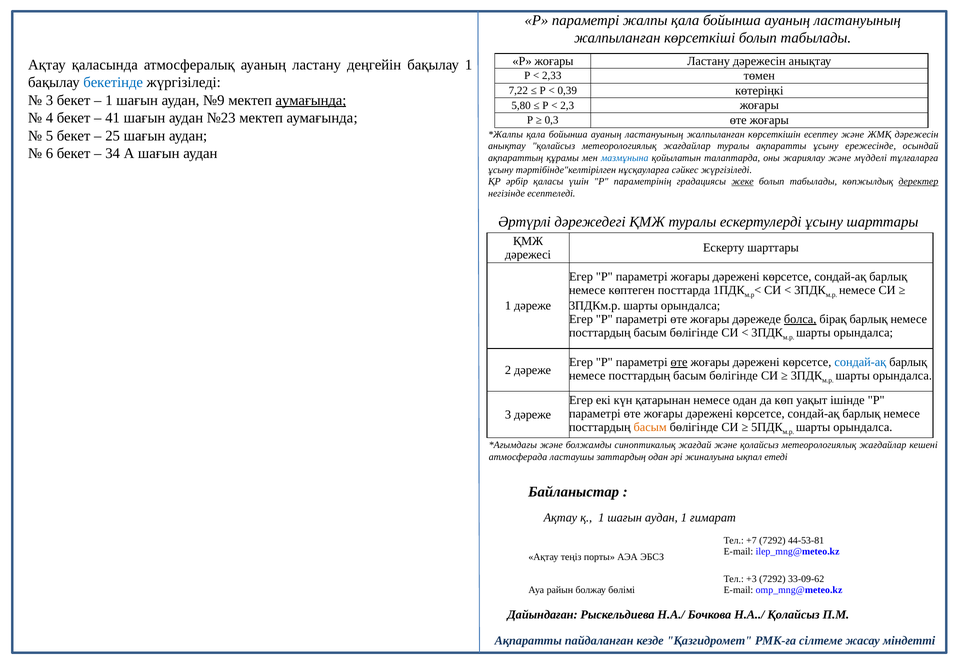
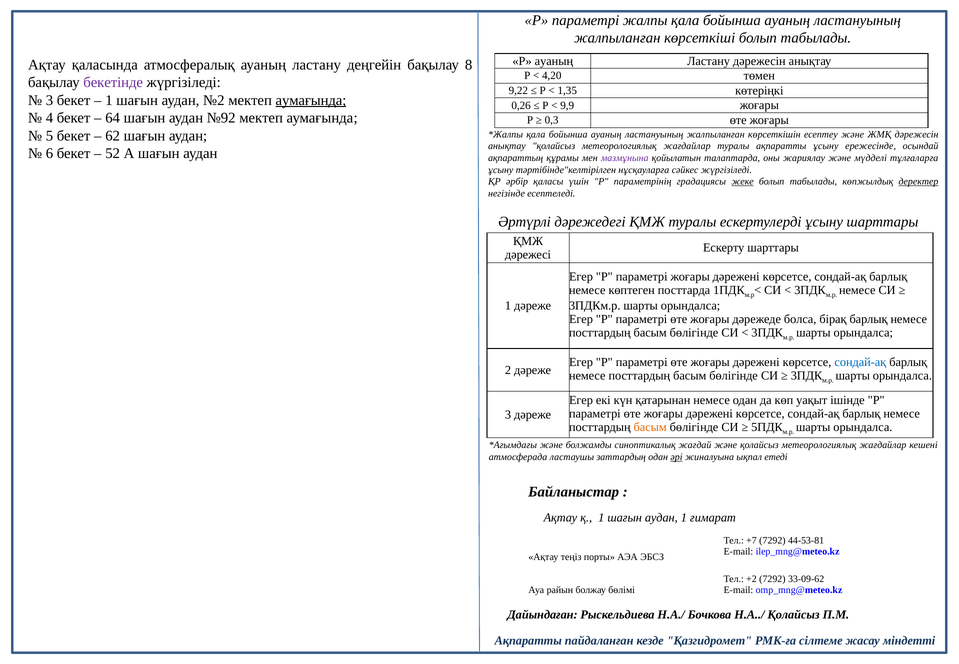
Р жоғары: жоғары -> ауаның (554, 61)
бақылау 1: 1 -> 8 (469, 65)
2,33: 2,33 -> 4,20 (552, 76)
бекетінде colour: blue -> purple (113, 83)
7,22: 7,22 -> 9,22 (518, 91)
0,39: 0,39 -> 1,35 (567, 91)
№9: №9 -> №2 (214, 100)
5,80: 5,80 -> 0,26 (521, 105)
2,3: 2,3 -> 9,9 (567, 105)
41: 41 -> 64 (113, 118)
№23: №23 -> №92 (221, 118)
25: 25 -> 62 (113, 136)
34: 34 -> 52 (113, 153)
мазмұнына colour: blue -> purple (625, 158)
болса underline: present -> none (800, 319)
өте underline: present -> none (679, 362)
әрі underline: none -> present (677, 457)
+3: +3 -> +2 (751, 579)
